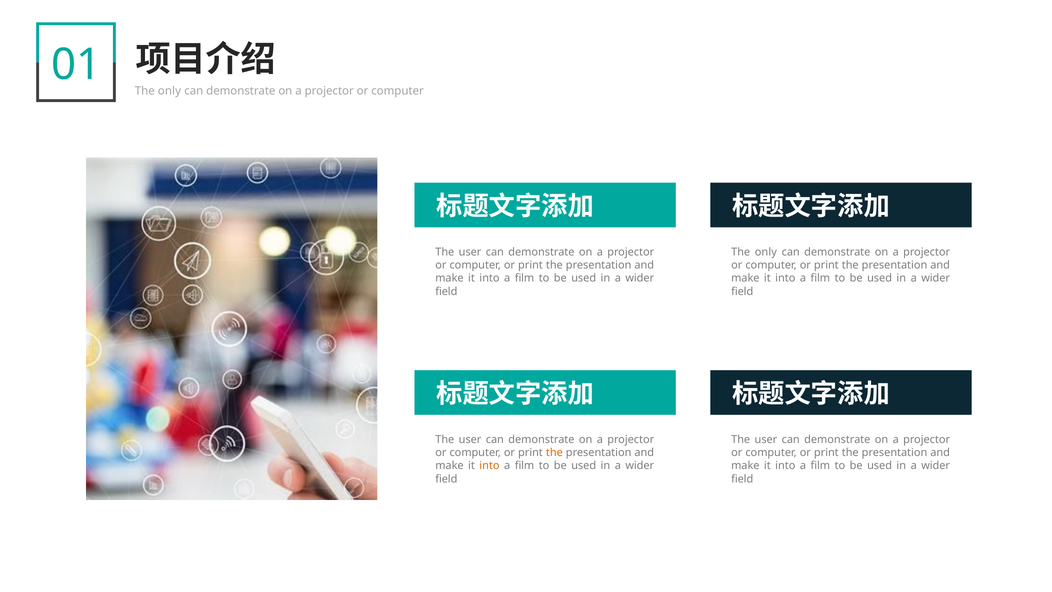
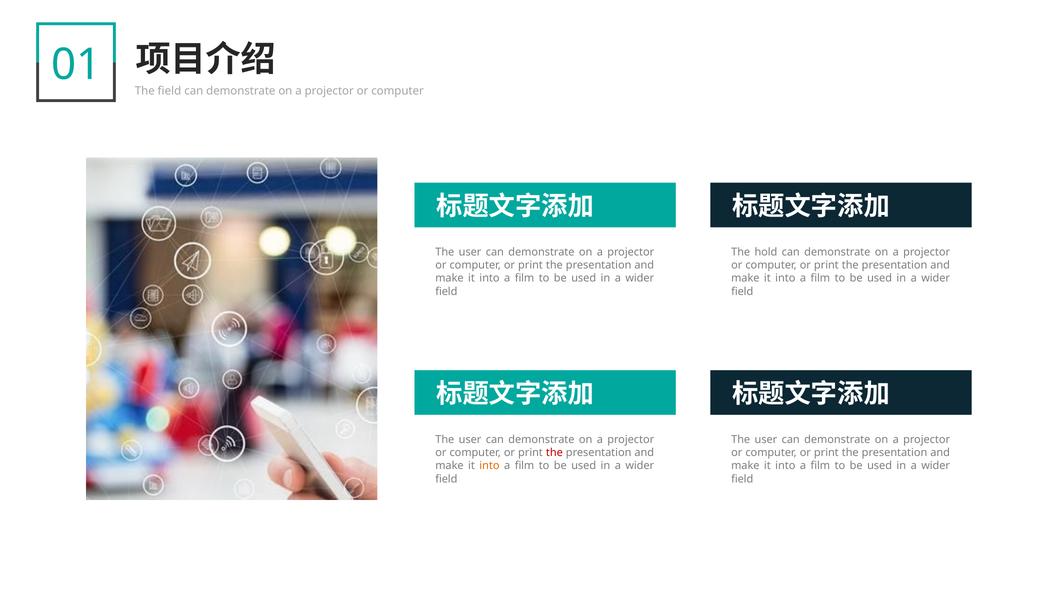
only: only -> field (169, 91)
only: only -> hold (766, 252)
the colour: orange -> red (554, 452)
